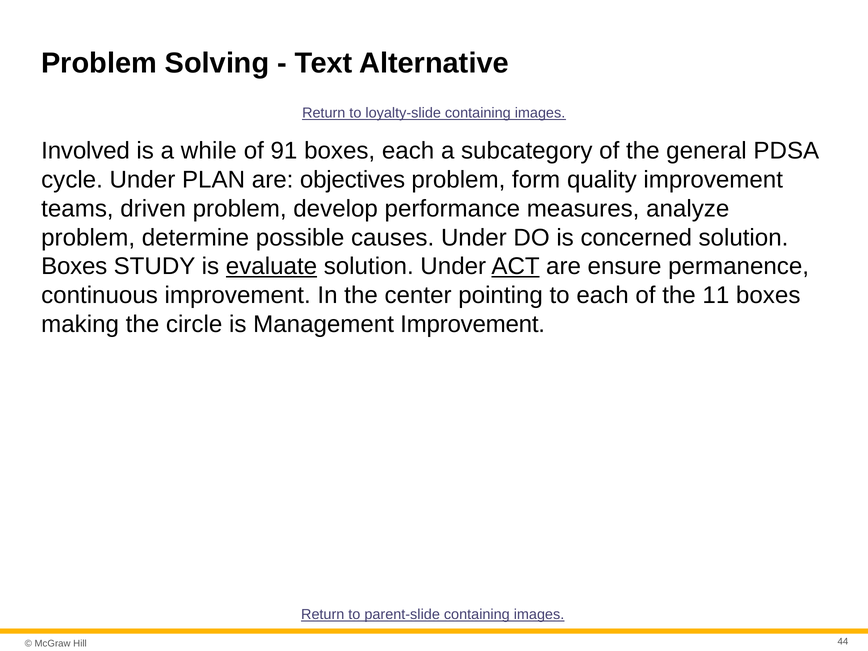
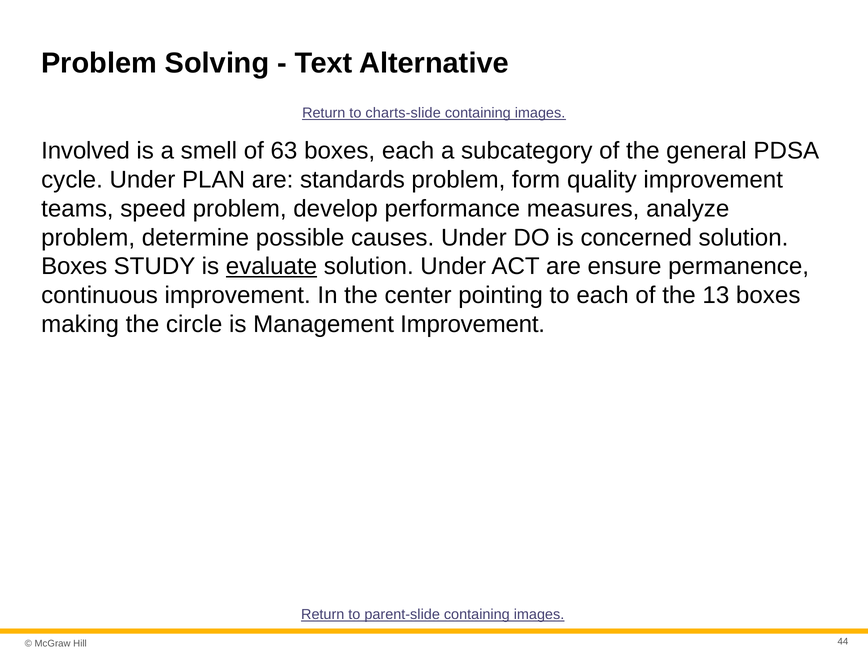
loyalty-slide: loyalty-slide -> charts-slide (403, 113)
while: while -> smell (209, 151)
91: 91 -> 63 (284, 151)
objectives: objectives -> standards (352, 180)
driven: driven -> speed (153, 209)
ACT underline: present -> none (516, 266)
11: 11 -> 13 (716, 295)
